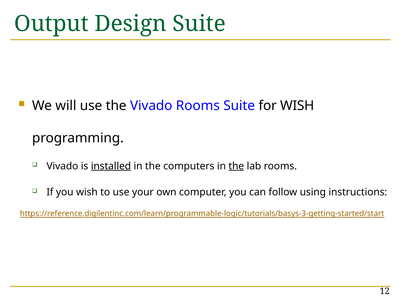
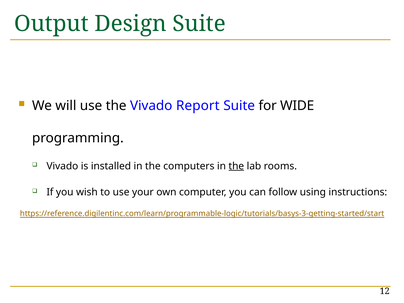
Vivado Rooms: Rooms -> Report (198, 106)
for WISH: WISH -> WIDE (297, 106)
installed underline: present -> none (111, 166)
